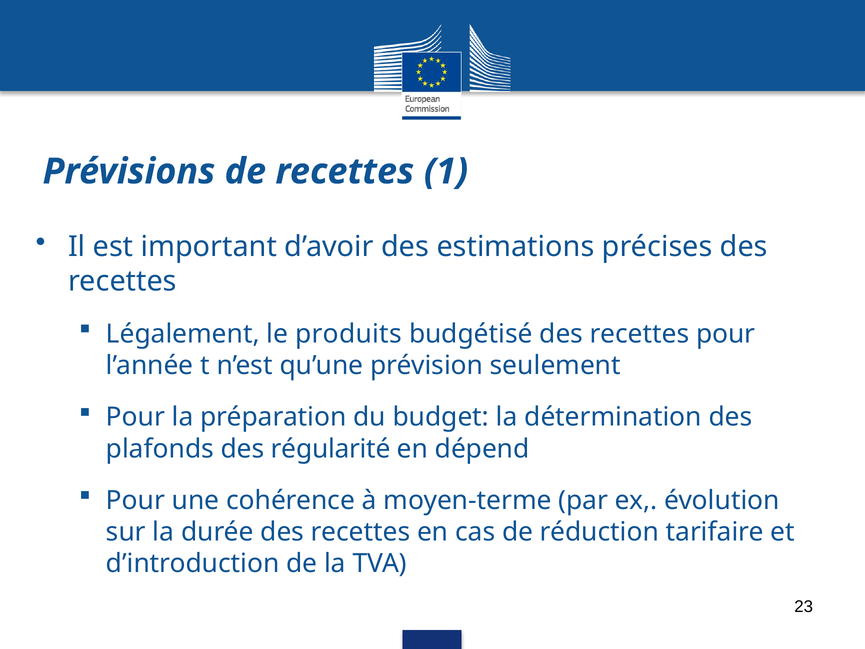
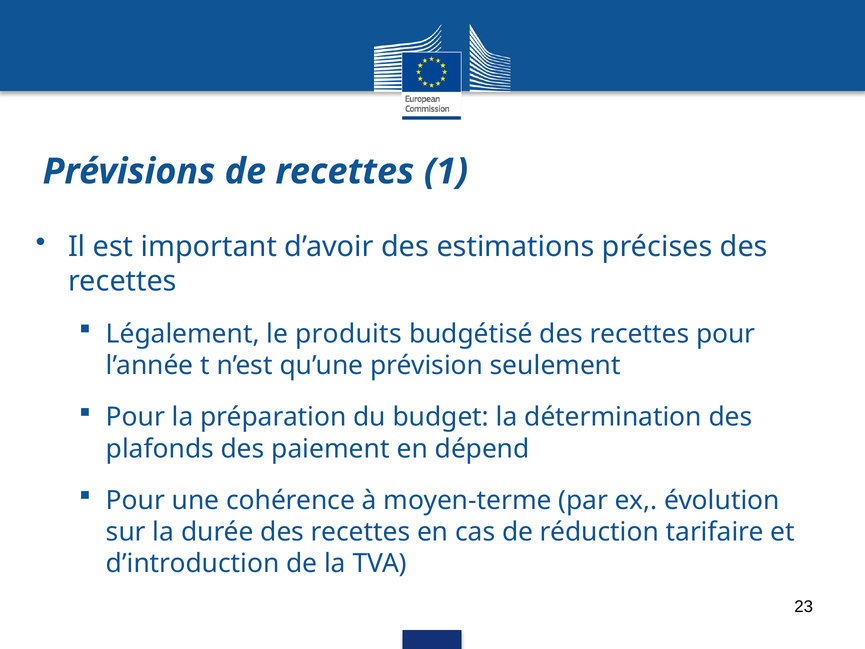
régularité: régularité -> paiement (331, 449)
